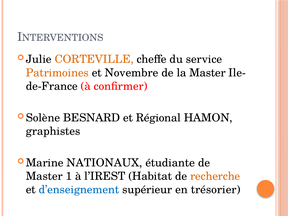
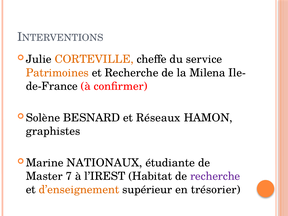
et Novembre: Novembre -> Recherche (132, 73)
la Master: Master -> Milena (207, 73)
Régional: Régional -> Réseaux (158, 118)
1: 1 -> 7 (69, 176)
recherche colour: orange -> purple (215, 176)
d’enseignement colour: blue -> orange (79, 190)
